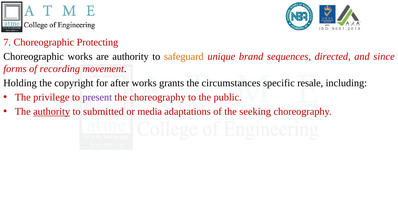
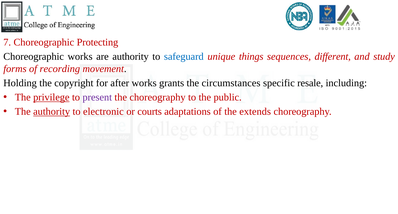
safeguard colour: orange -> blue (184, 57)
brand: brand -> things (251, 57)
directed: directed -> different (333, 57)
since: since -> study (384, 57)
privilege underline: none -> present (51, 97)
submitted: submitted -> electronic (103, 112)
media: media -> courts (150, 112)
seeking: seeking -> extends (255, 112)
